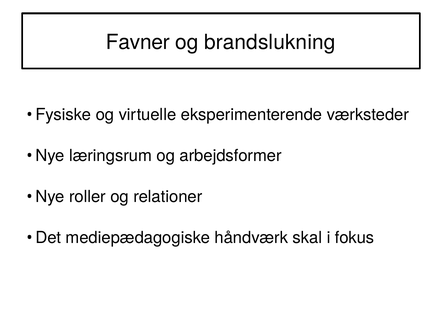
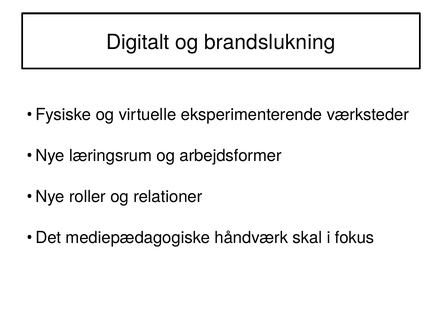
Favner: Favner -> Digitalt (138, 42)
